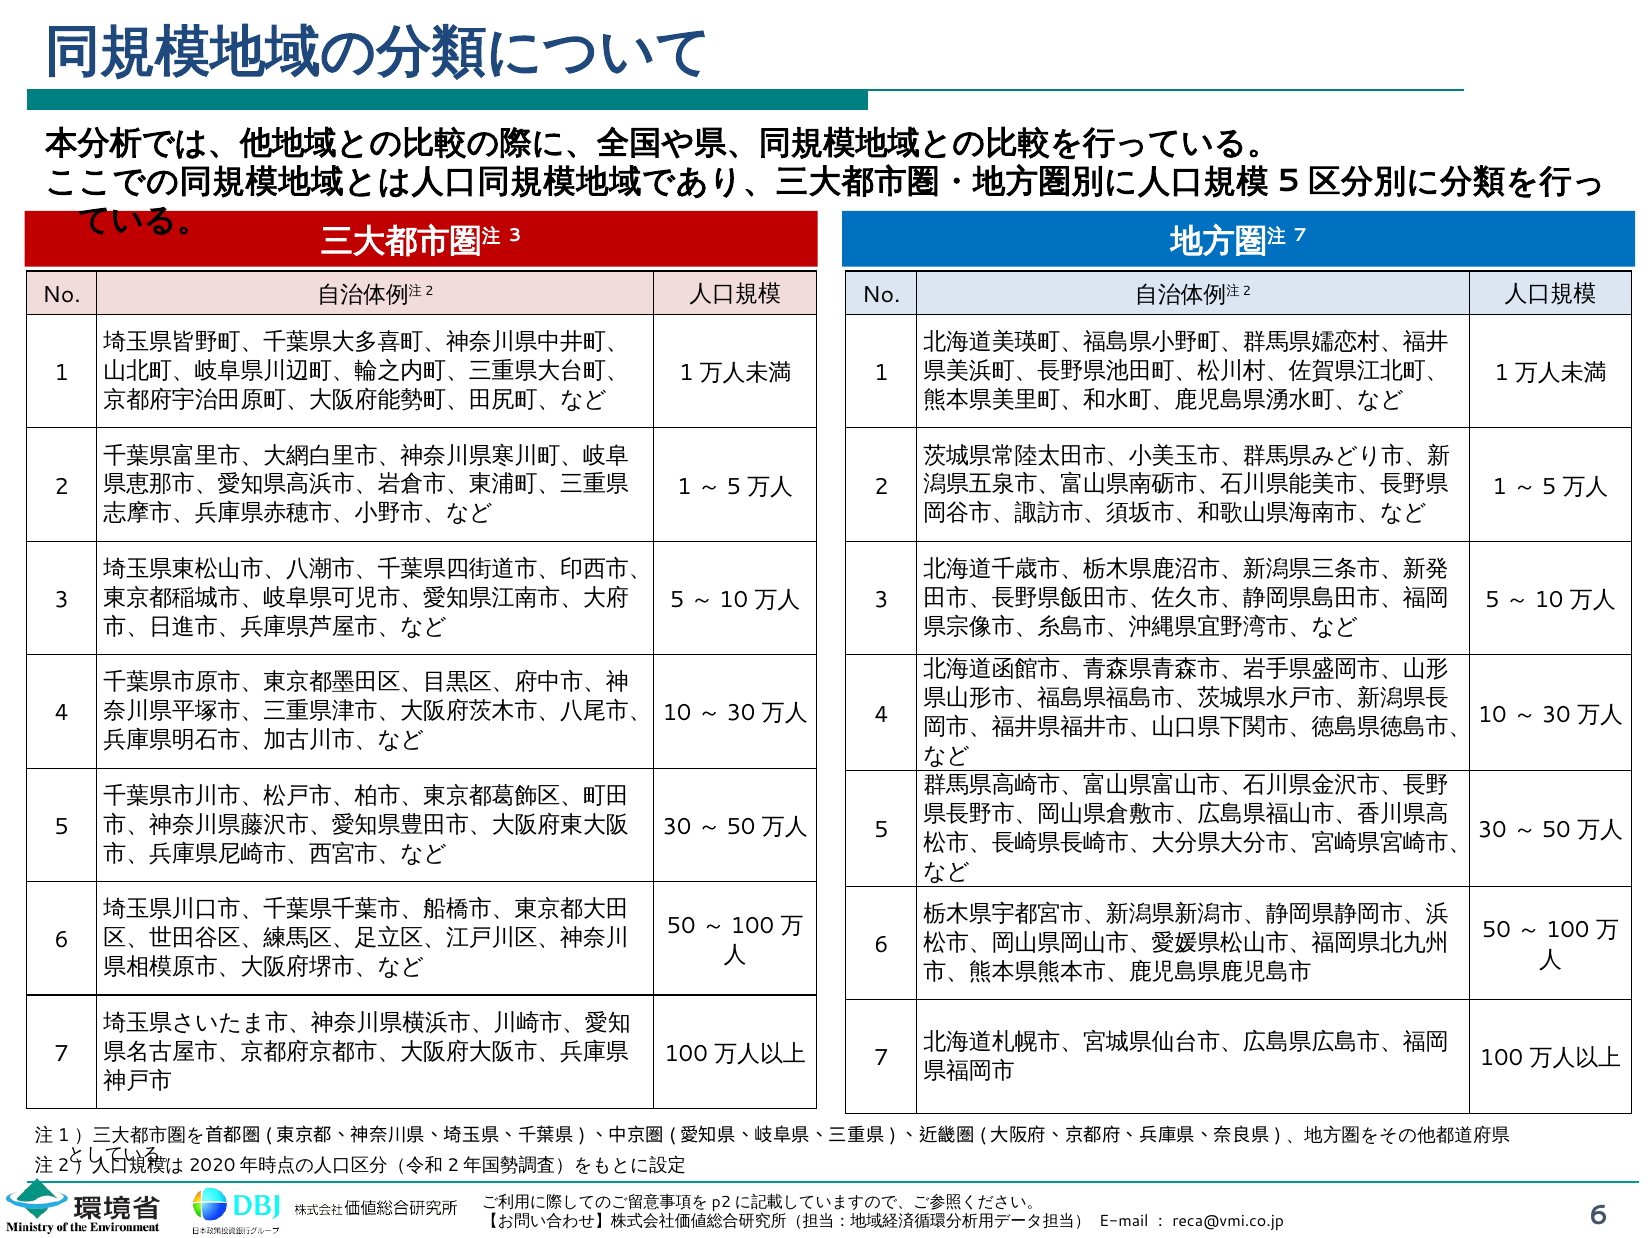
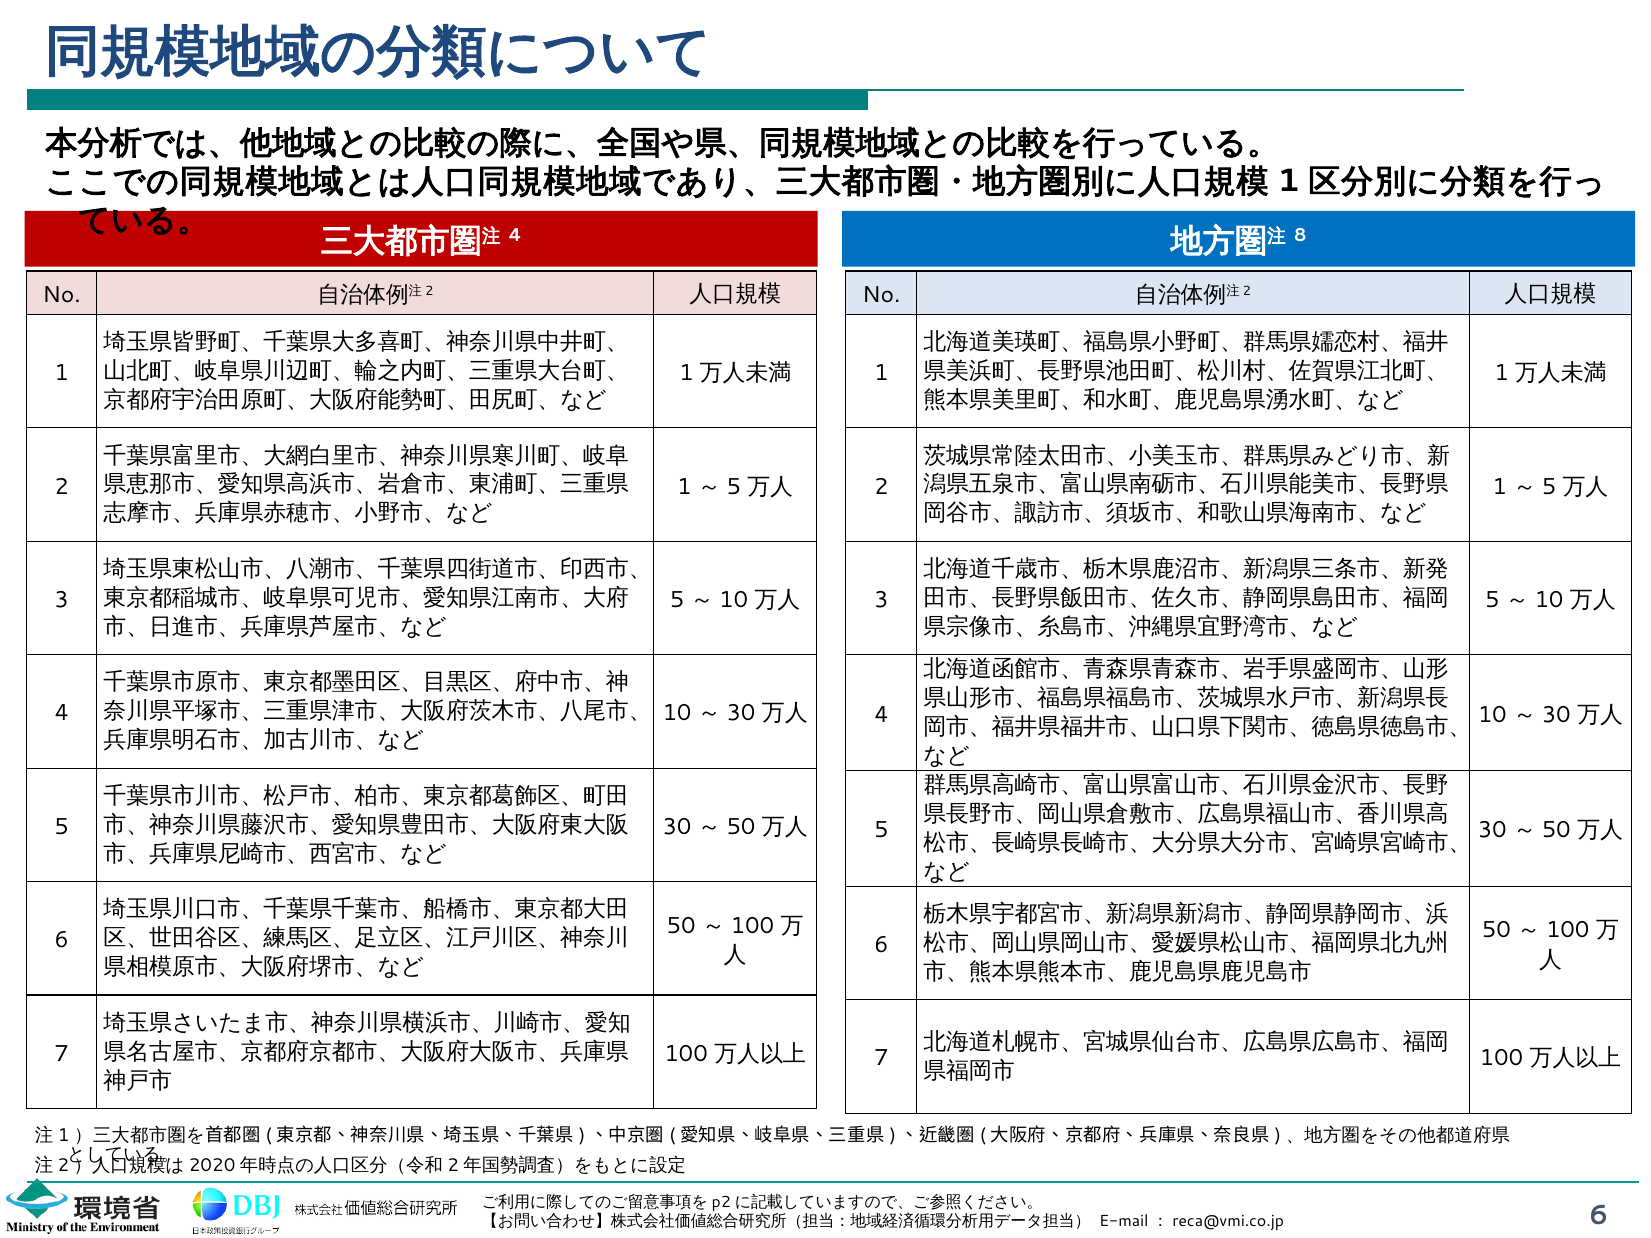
5: 5 -> 1 (1289, 181)
3: 3 -> 4 (515, 236)
7: 7 -> 8 (1300, 236)
